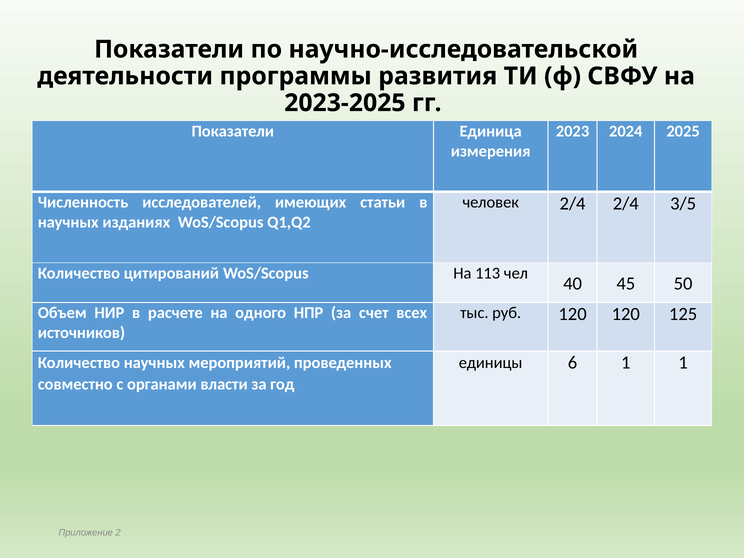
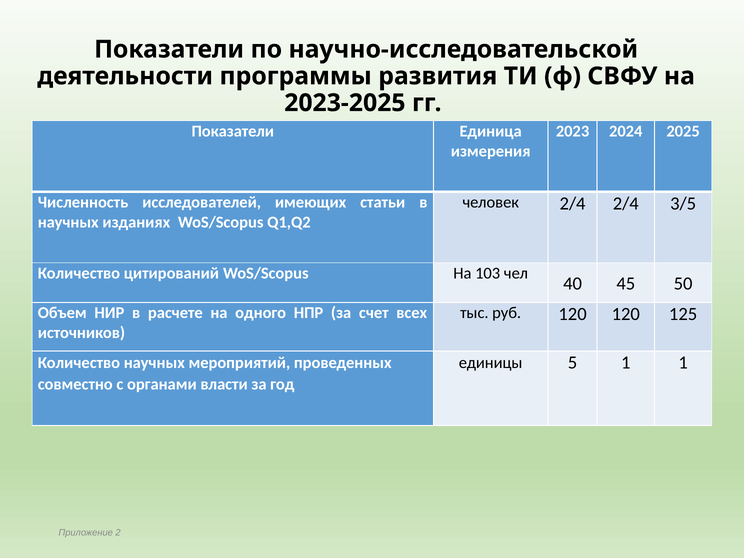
113: 113 -> 103 (488, 273)
6: 6 -> 5 (573, 363)
